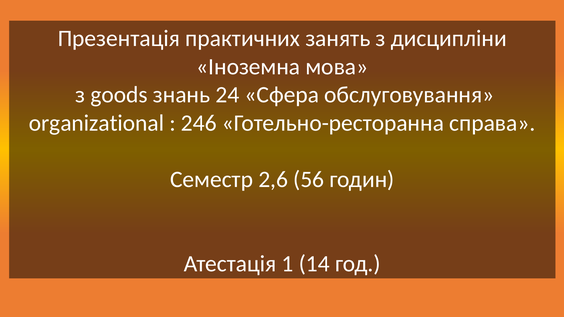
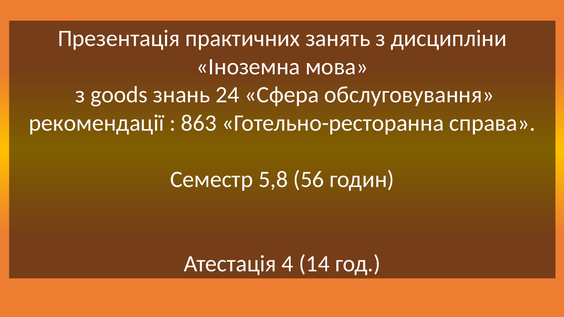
organizational: organizational -> рекомендації (96, 123)
246: 246 -> 863 (199, 123)
2,6: 2,6 -> 5,8 (273, 179)
1: 1 -> 4 (288, 264)
